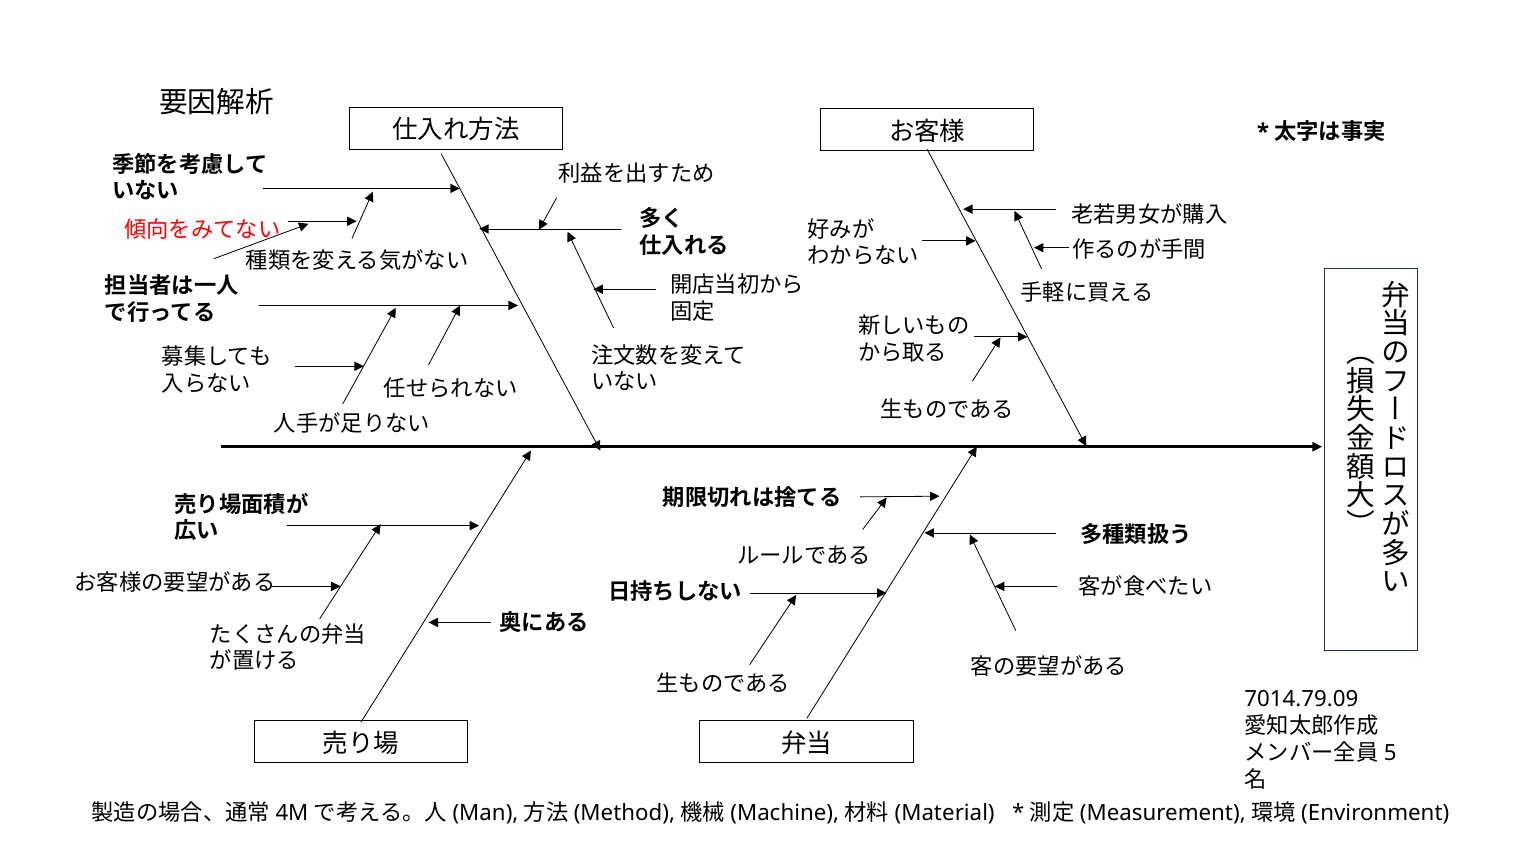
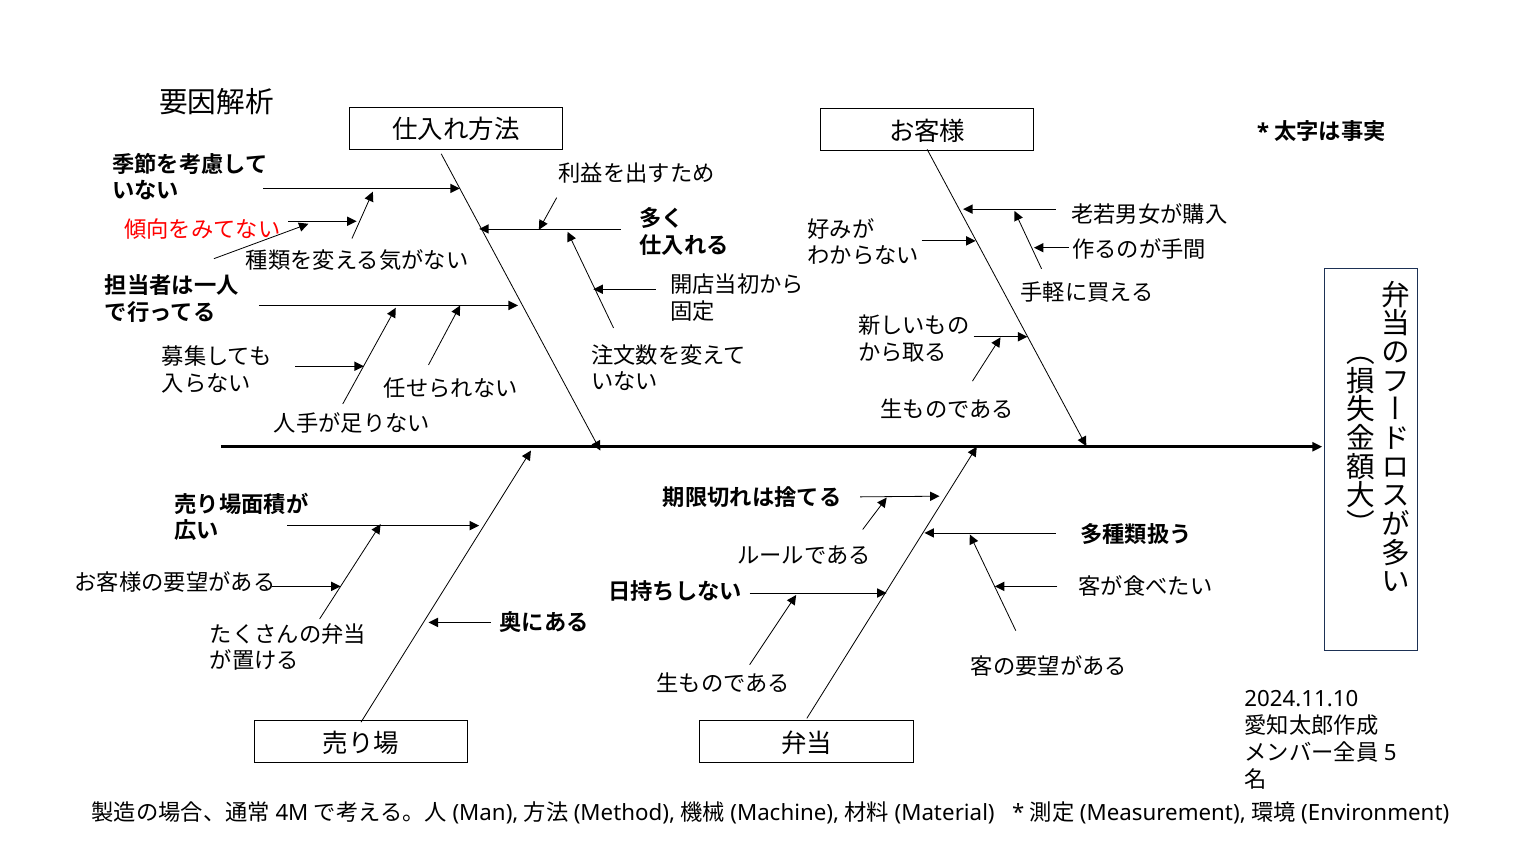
7014.79.09: 7014.79.09 -> 2024.11.10 (1301, 699)
